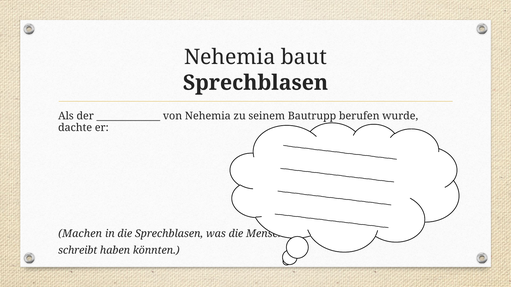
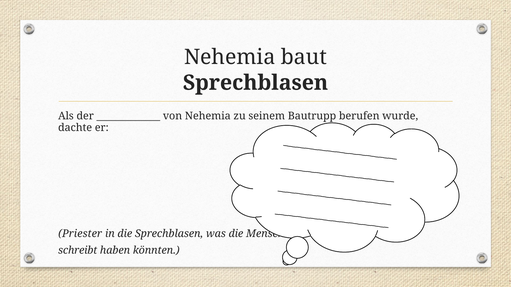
Machen: Machen -> Priester (80, 234)
